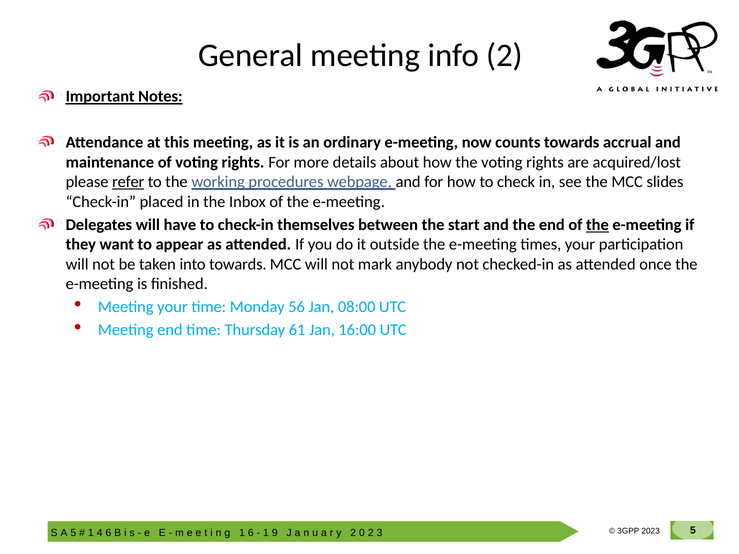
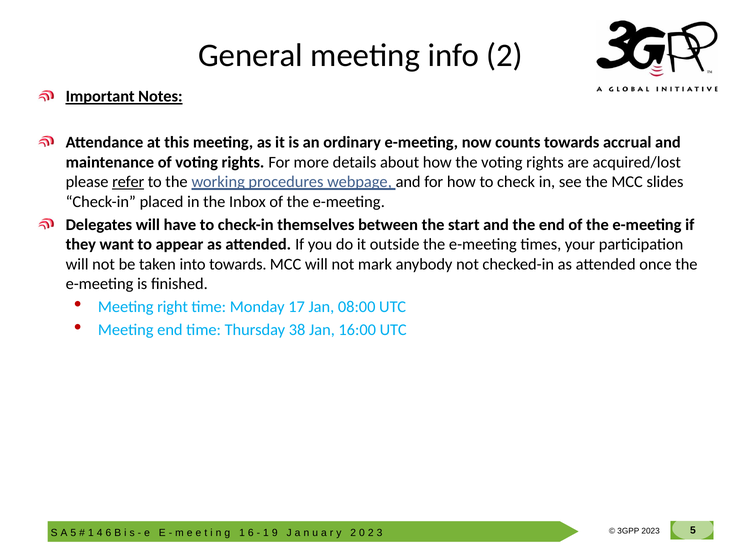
the underline: present -> none (597, 225)
Meeting your: your -> right (173, 307)
56: 56 -> 17 (297, 307)
61: 61 -> 38 (297, 330)
